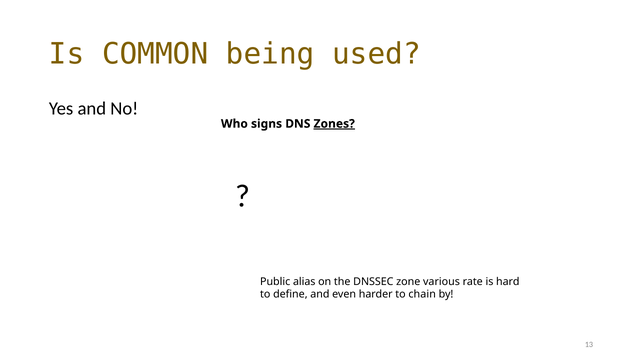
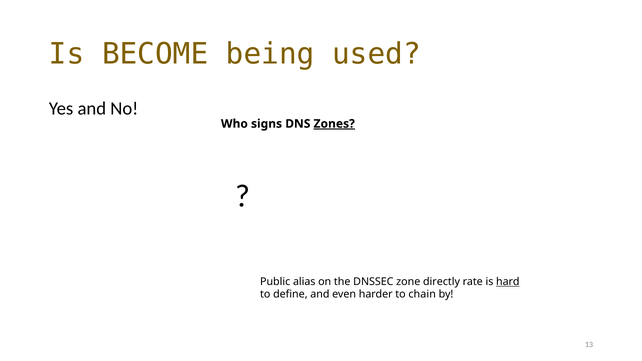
COMMON: COMMON -> BECOME (155, 54)
various: various -> directly (442, 282)
hard underline: none -> present (508, 282)
